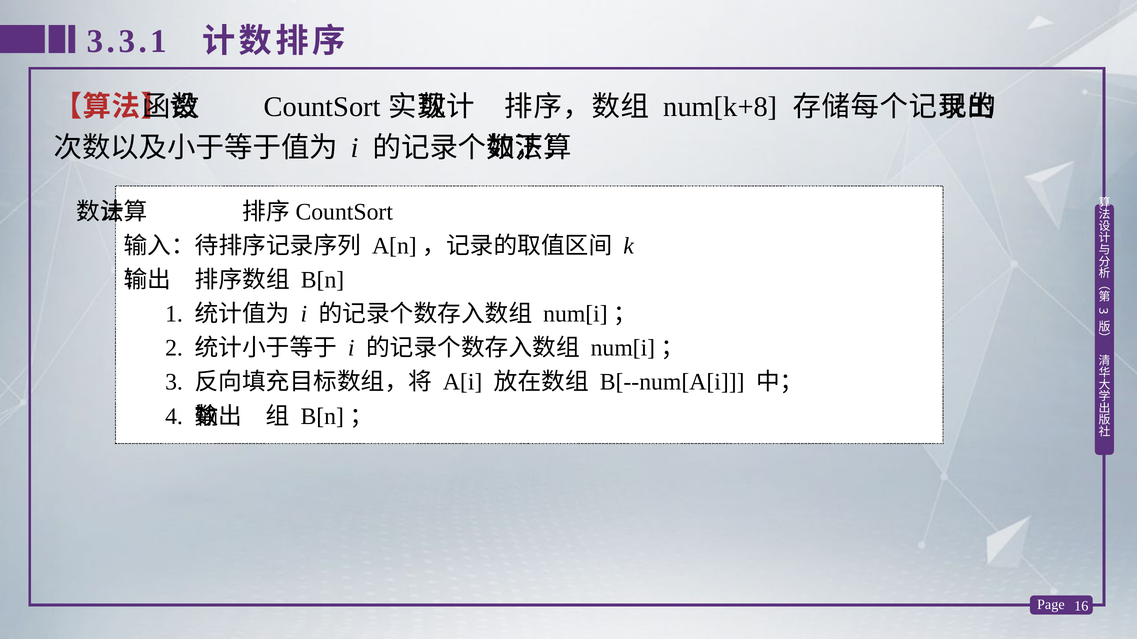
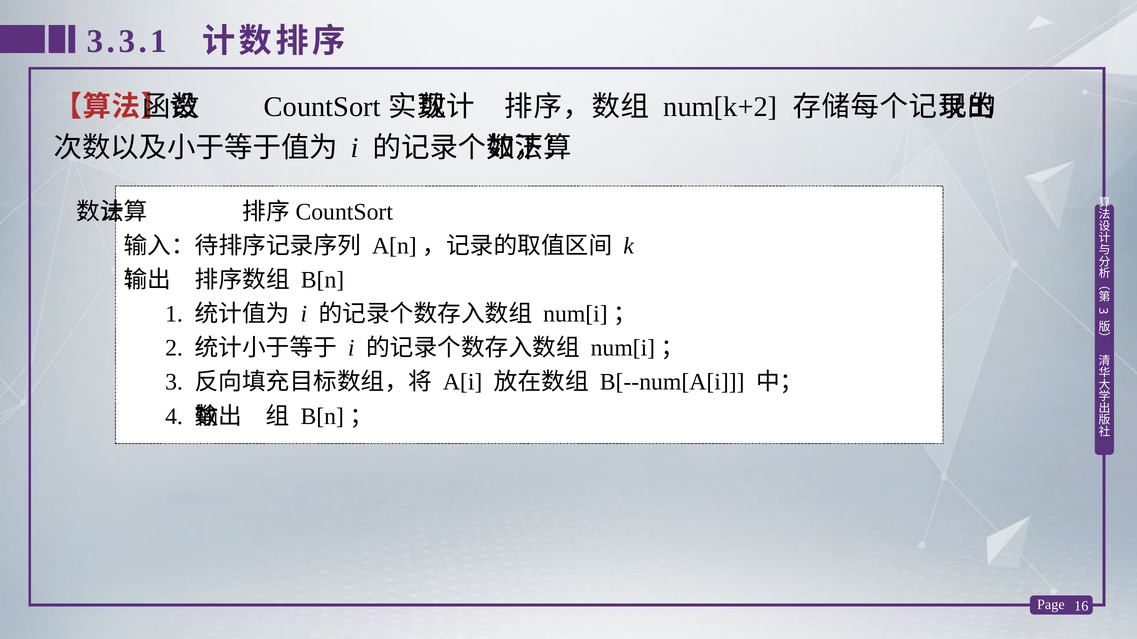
num[k+8: num[k+8 -> num[k+2 (720, 107)
